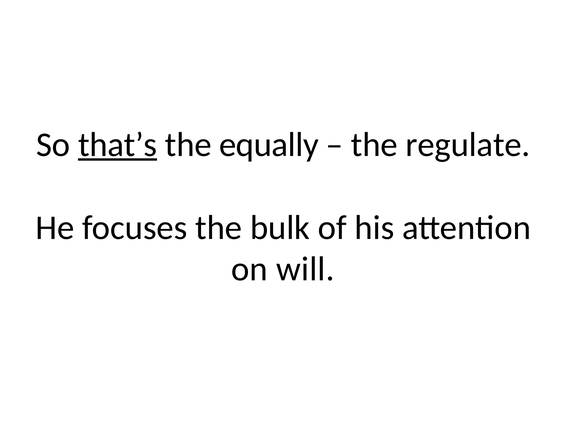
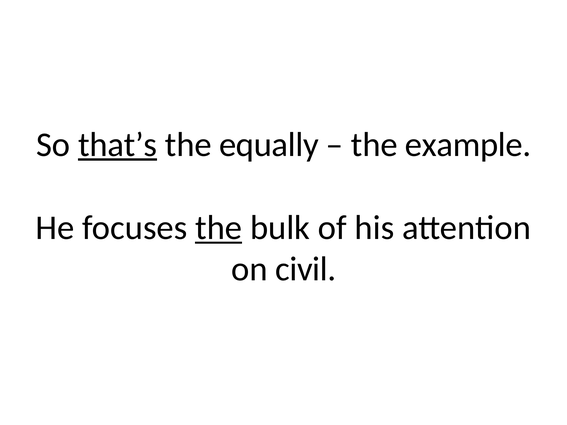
regulate: regulate -> example (468, 145)
the underline: none -> present (219, 228)
will: will -> civil (306, 269)
